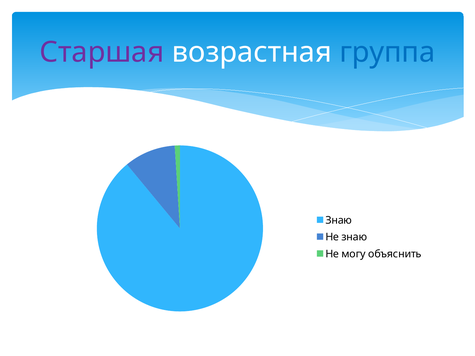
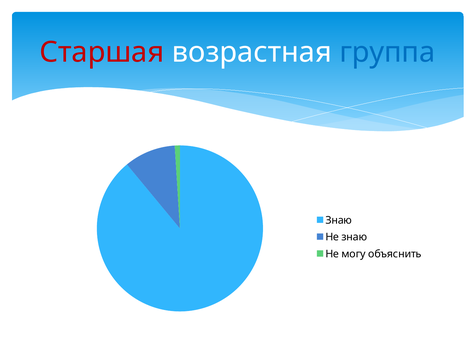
Старшая colour: purple -> red (102, 52)
